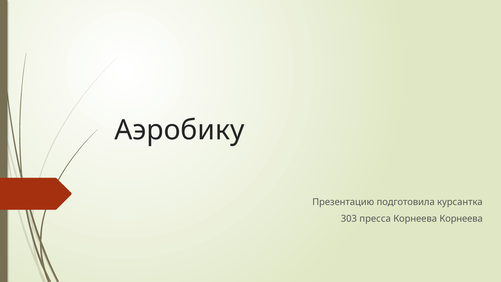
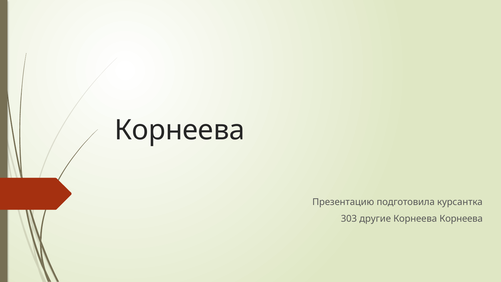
Аэробику: Аэробику -> Корнеева (180, 130)
пресса: пресса -> другие (375, 219)
